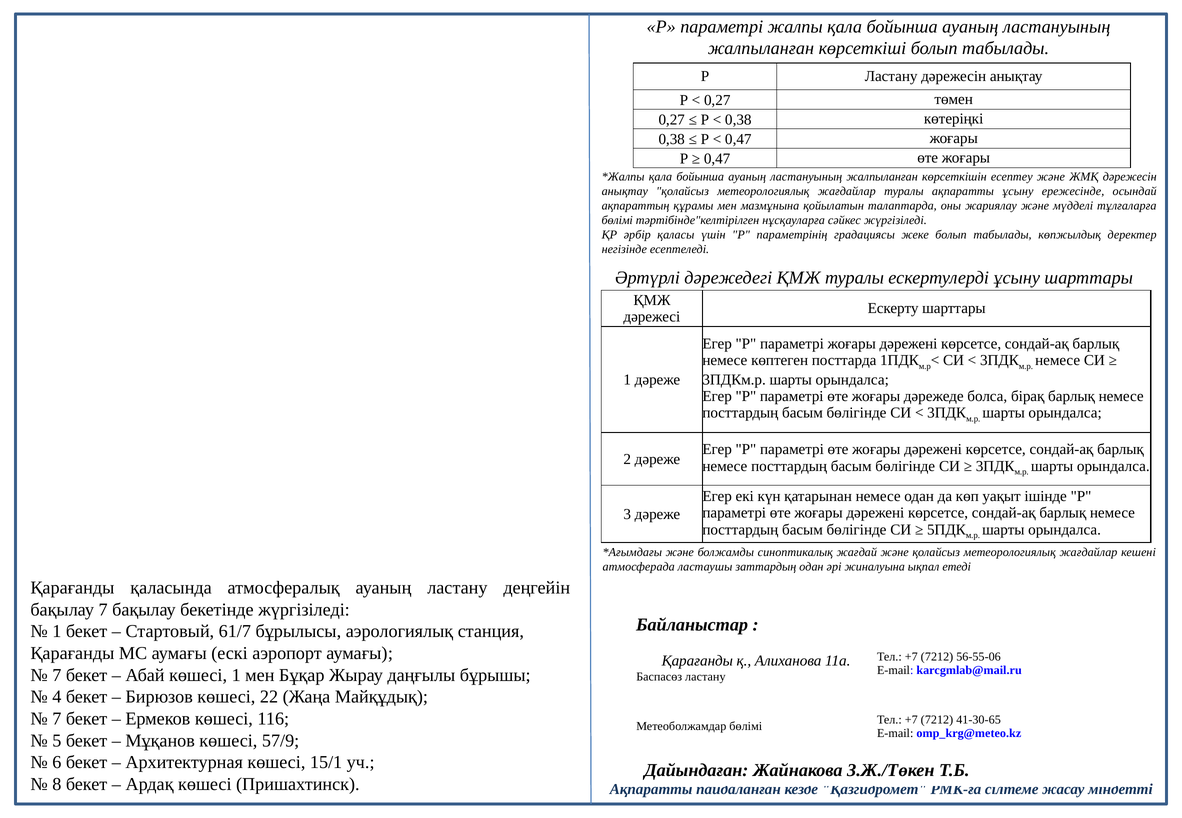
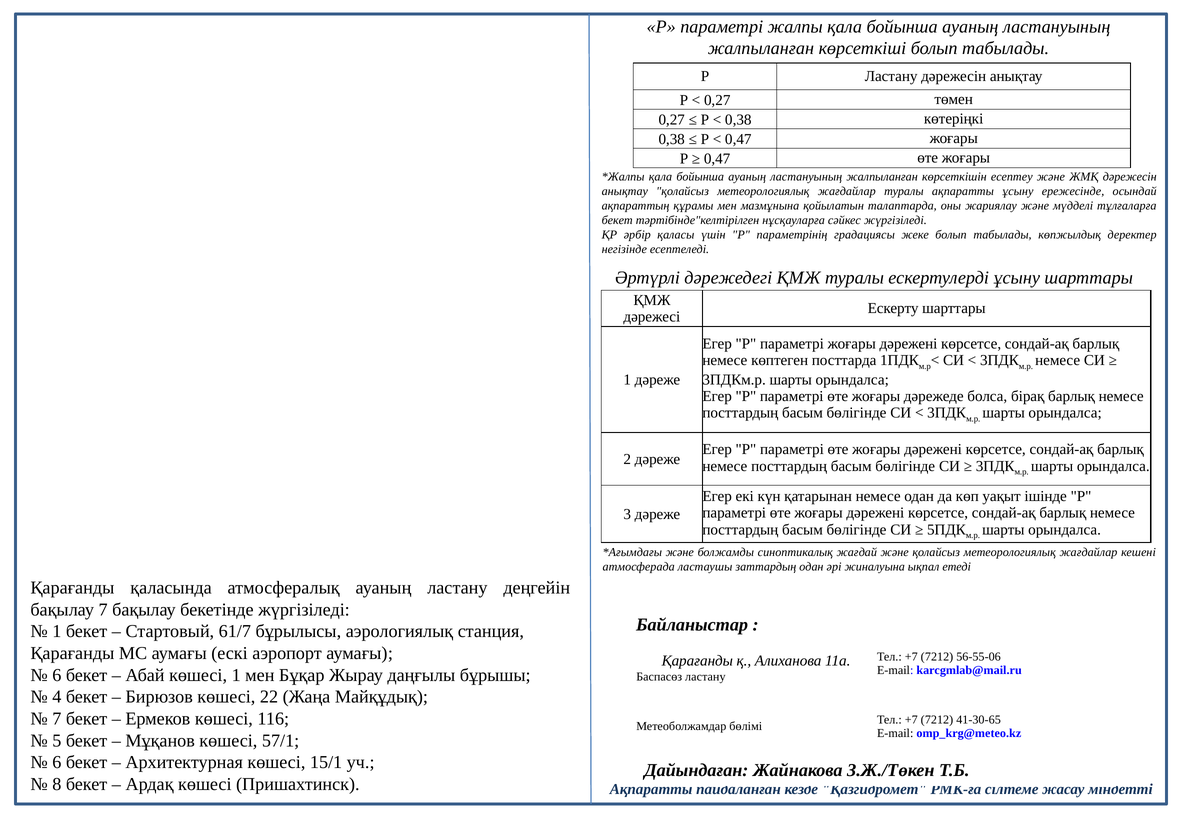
бөлімі: бөлімі -> бекет (617, 220)
7: 7 -> 6 (57, 675)
57/9: 57/9 -> 57/1 (281, 741)
